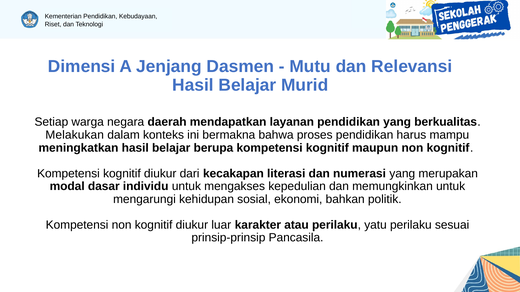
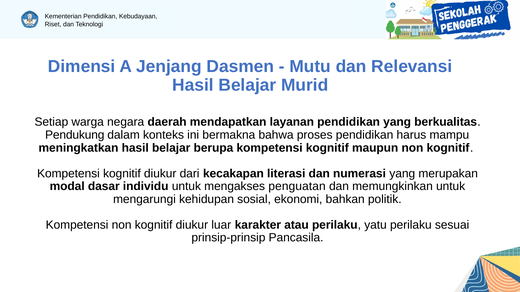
Melakukan: Melakukan -> Pendukung (75, 135)
kepedulian: kepedulian -> penguatan (297, 187)
